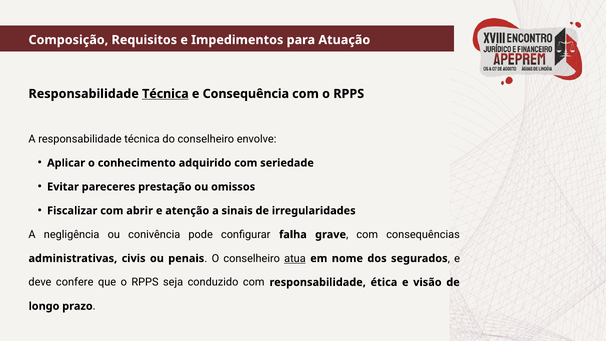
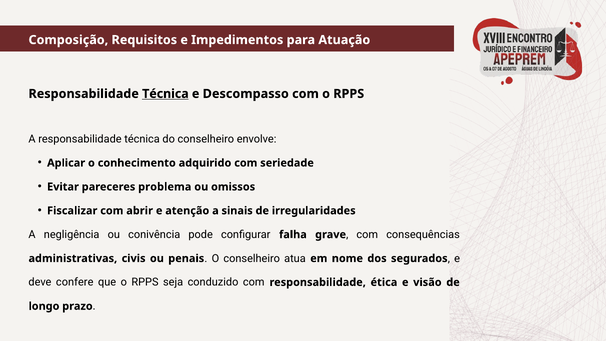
Consequência: Consequência -> Descompasso (246, 94)
prestação: prestação -> problema (165, 187)
atua underline: present -> none (295, 258)
